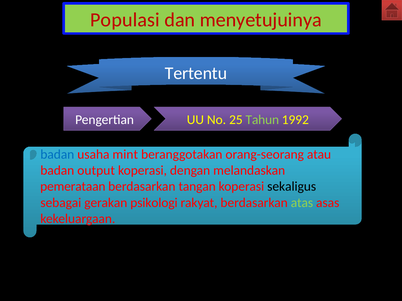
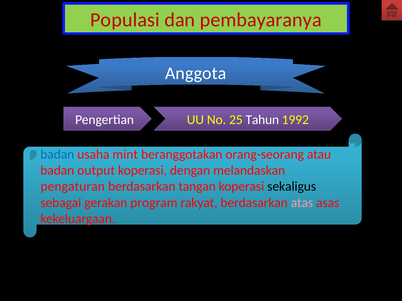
menyetujuinya: menyetujuinya -> pembayaranya (261, 20)
Tertentu: Tertentu -> Anggota (196, 73)
Tahun colour: light green -> white (262, 120)
pemerataan: pemerataan -> pengaturan (73, 187)
psikologi: psikologi -> program (154, 203)
atas colour: light green -> pink (302, 203)
